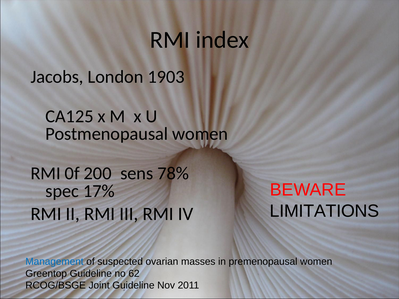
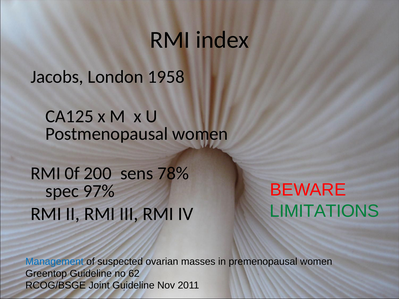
1903: 1903 -> 1958 (166, 77)
17%: 17% -> 97% (99, 191)
LIMITATIONS colour: black -> green (324, 211)
